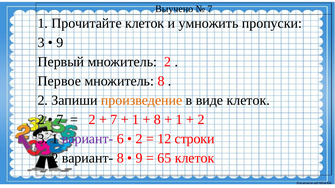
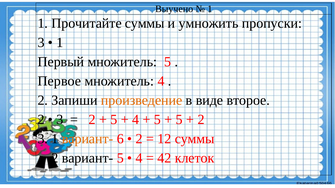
7: 7 -> 1 (210, 9)
Прочитайте клеток: клеток -> суммы (145, 23)
9: 9 -> 1 (60, 43)
множитель 2: 2 -> 5 (168, 62)
множитель 8: 8 -> 4 (161, 81)
виде клеток: клеток -> второе (248, 101)
7: 7 -> 3 (60, 120)
7: 7 -> 5 (114, 120)
1: 1 -> 4 (136, 120)
8: 8 -> 5 (157, 120)
1: 1 -> 5 (179, 120)
вариант- colour: purple -> orange (88, 139)
12 строки: строки -> суммы (195, 139)
вариант- 8: 8 -> 5 (120, 158)
9: 9 -> 4 (139, 158)
65: 65 -> 42 (164, 158)
